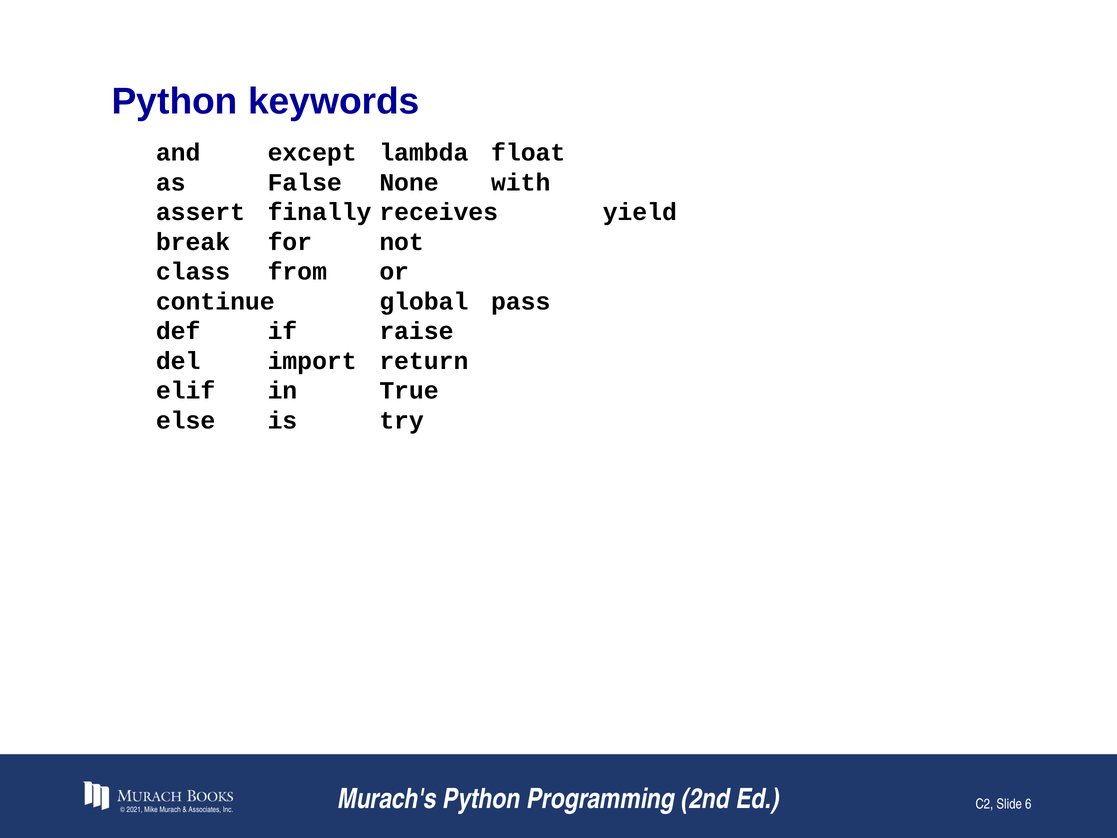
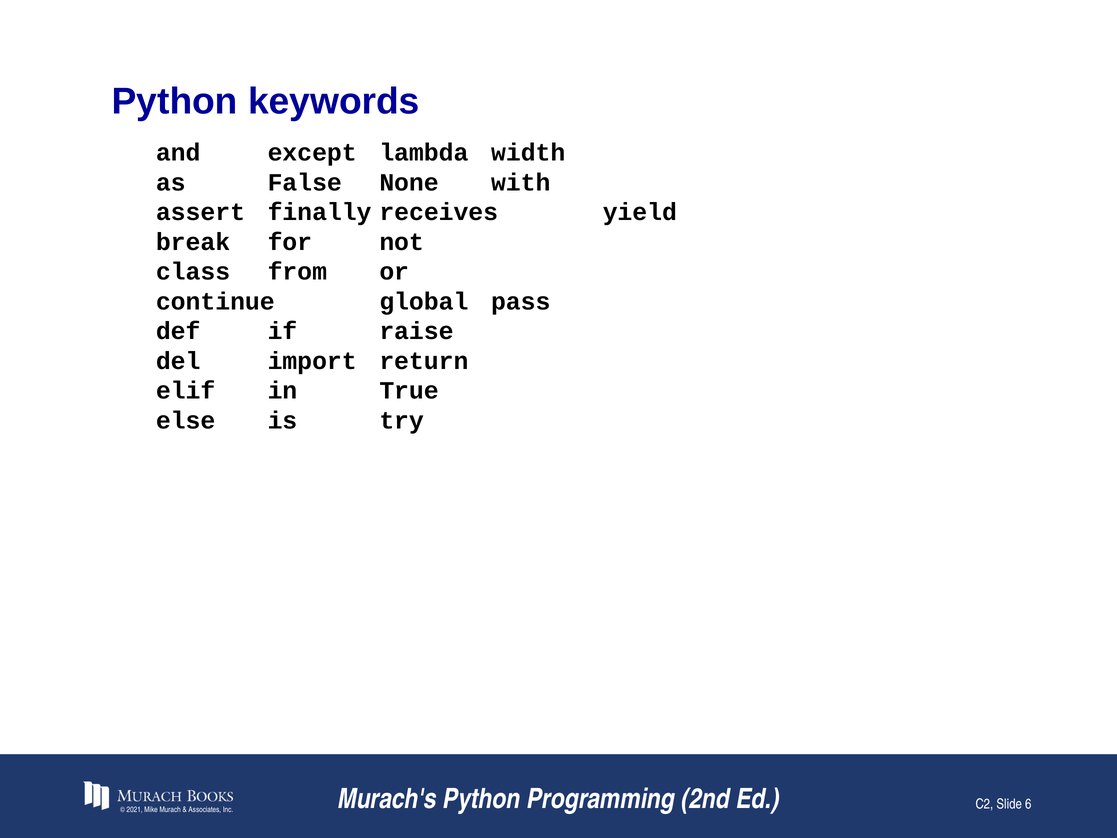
float: float -> width (528, 153)
